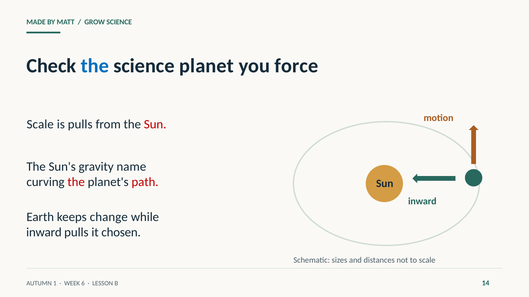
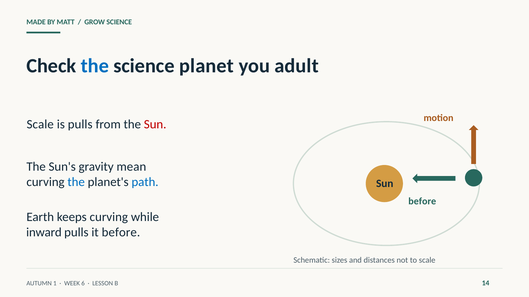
force: force -> adult (297, 66)
name: name -> mean (131, 167)
the colour: red -> blue (76, 182)
path colour: red -> blue (145, 182)
inward: inward -> before (422, 202)
keeps change: change -> curving (109, 217)
it chosen: chosen -> before (121, 233)
